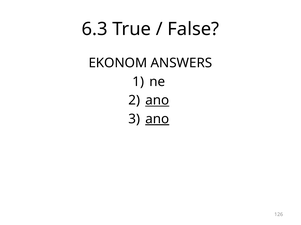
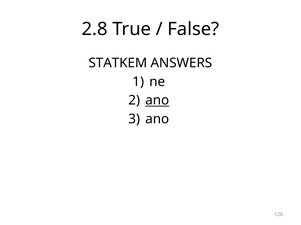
6.3: 6.3 -> 2.8 (95, 29)
EKONOM: EKONOM -> STATKEM (118, 63)
ano underline: present -> none (157, 119)
